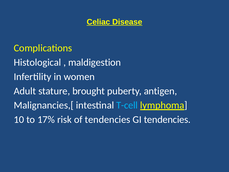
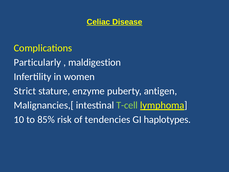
Histological: Histological -> Particularly (37, 62)
Adult: Adult -> Strict (25, 91)
brought: brought -> enzyme (89, 91)
T-cell colour: light blue -> light green (127, 105)
17%: 17% -> 85% (46, 119)
GI tendencies: tendencies -> haplotypes (167, 119)
